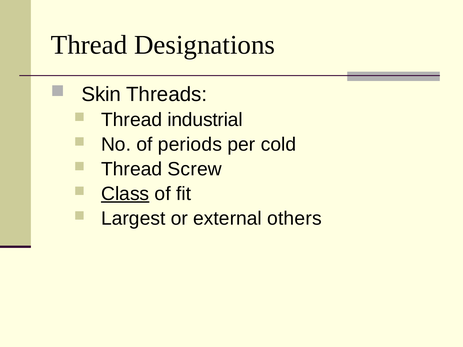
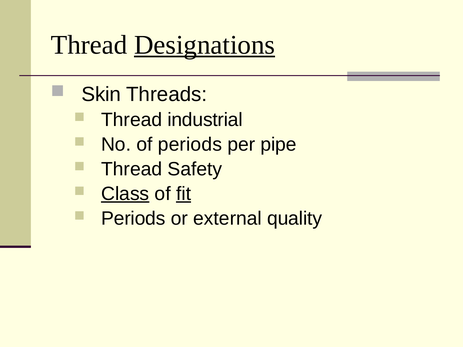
Designations underline: none -> present (205, 45)
cold: cold -> pipe (279, 144)
Screw: Screw -> Safety (195, 169)
fit underline: none -> present (184, 194)
Largest: Largest -> Periods (133, 219)
others: others -> quality (295, 219)
